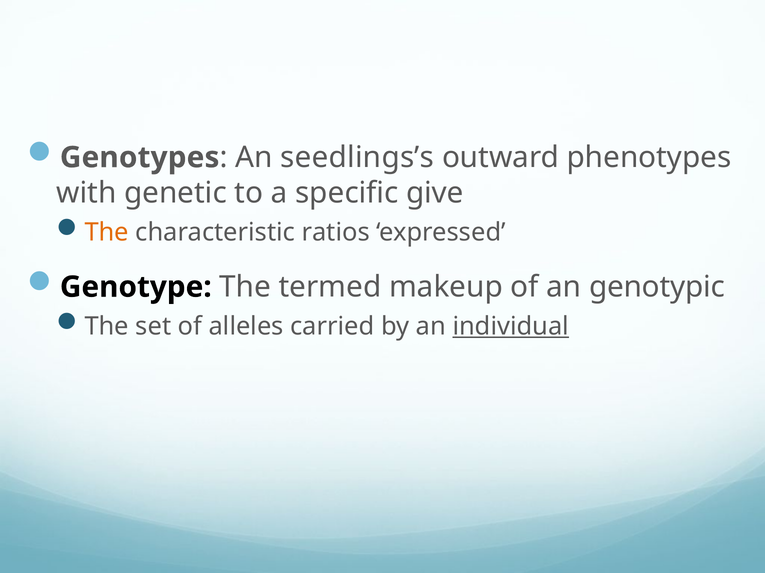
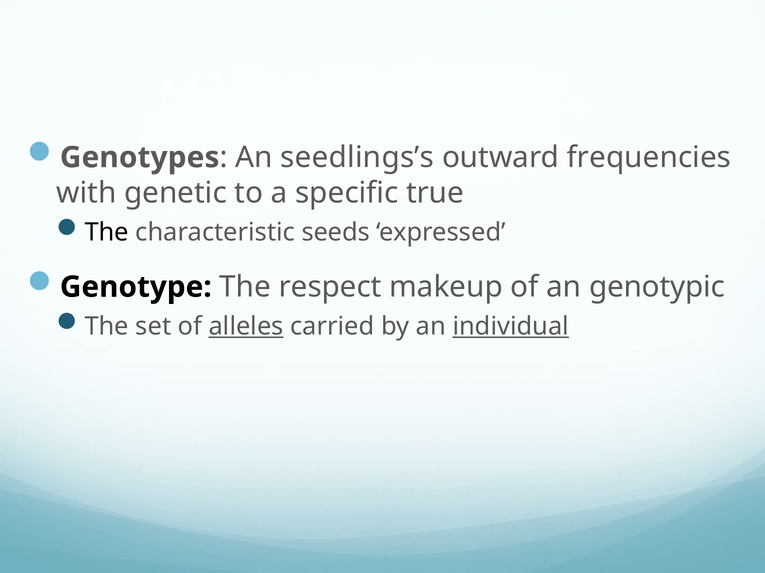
phenotypes: phenotypes -> frequencies (649, 158)
give: give -> true (435, 193)
The colour: orange -> black (107, 233)
ratios: ratios -> seeds (336, 233)
termed: termed -> respect (330, 287)
alleles underline: none -> present (246, 327)
